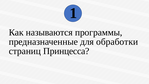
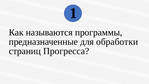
Принцесса: Принцесса -> Прогресса (66, 51)
